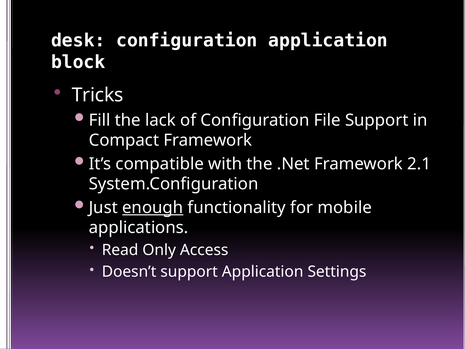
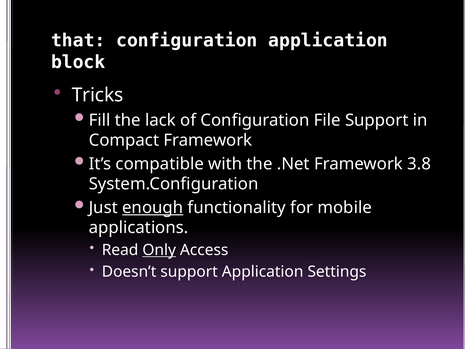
desk: desk -> that (78, 40)
2.1: 2.1 -> 3.8 (419, 164)
Only underline: none -> present (159, 250)
